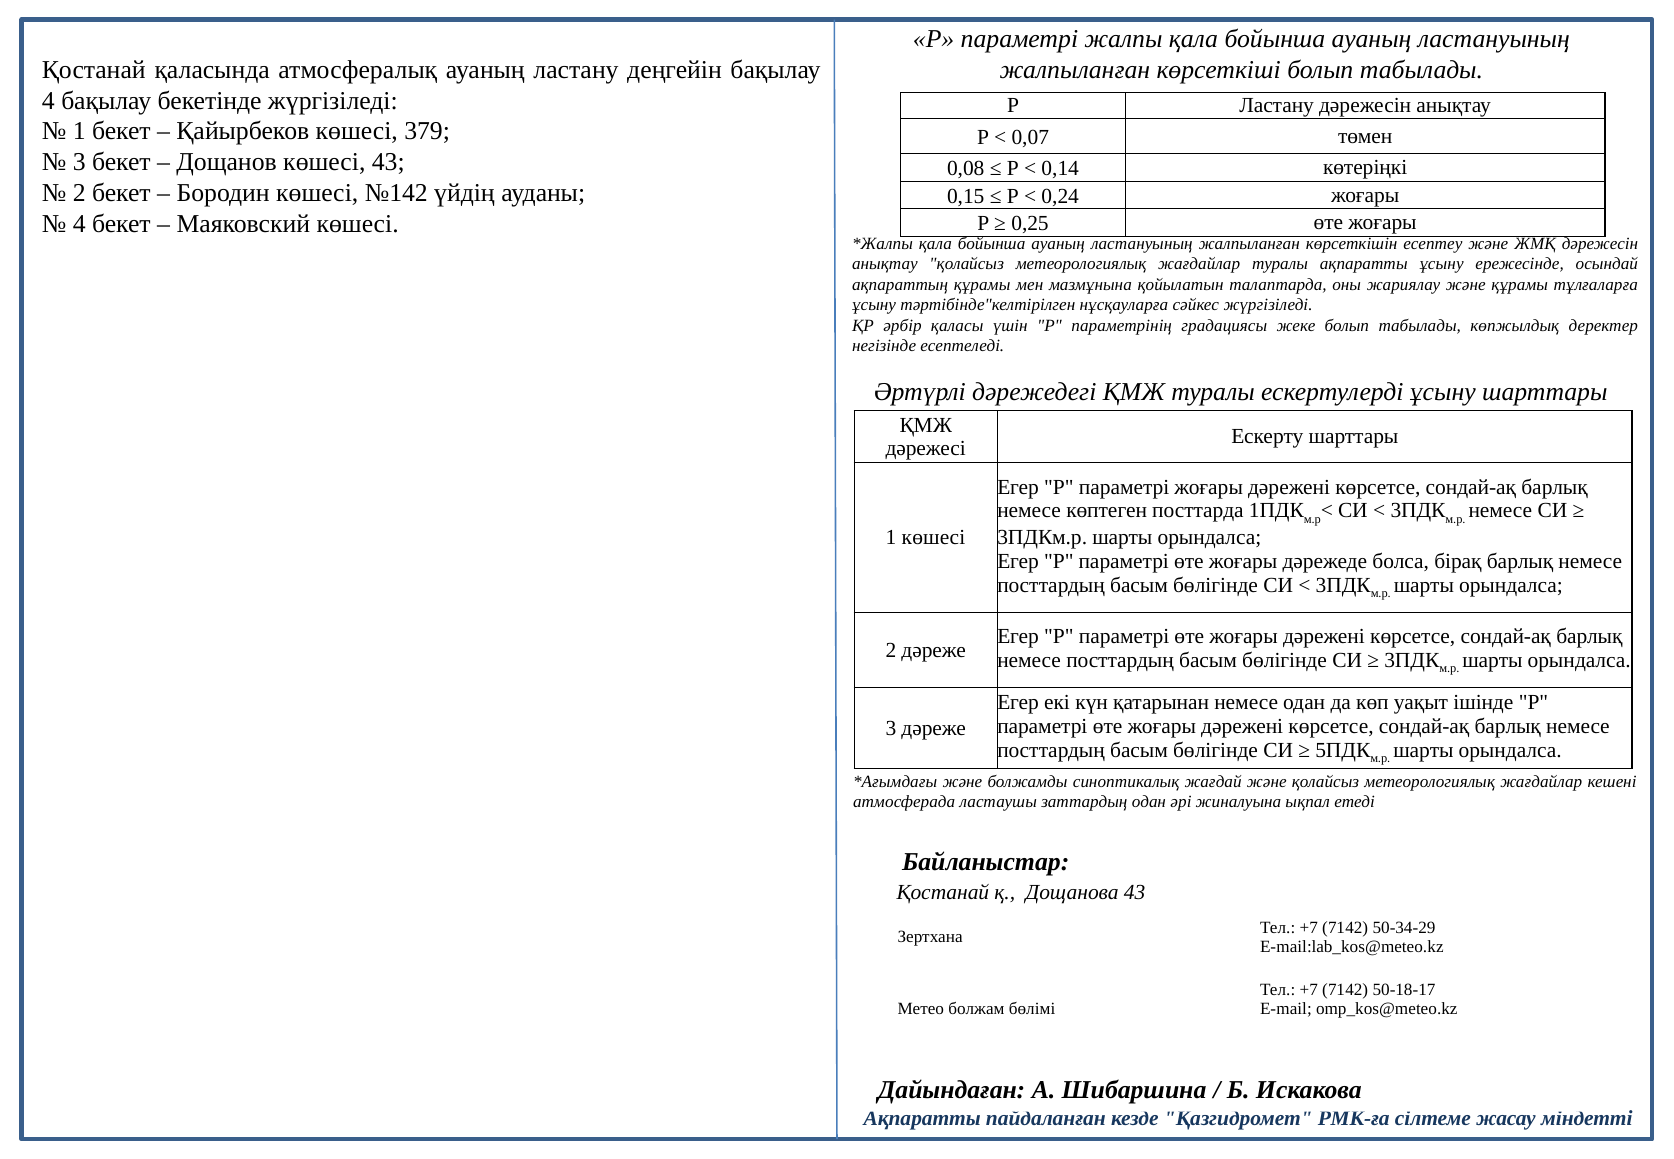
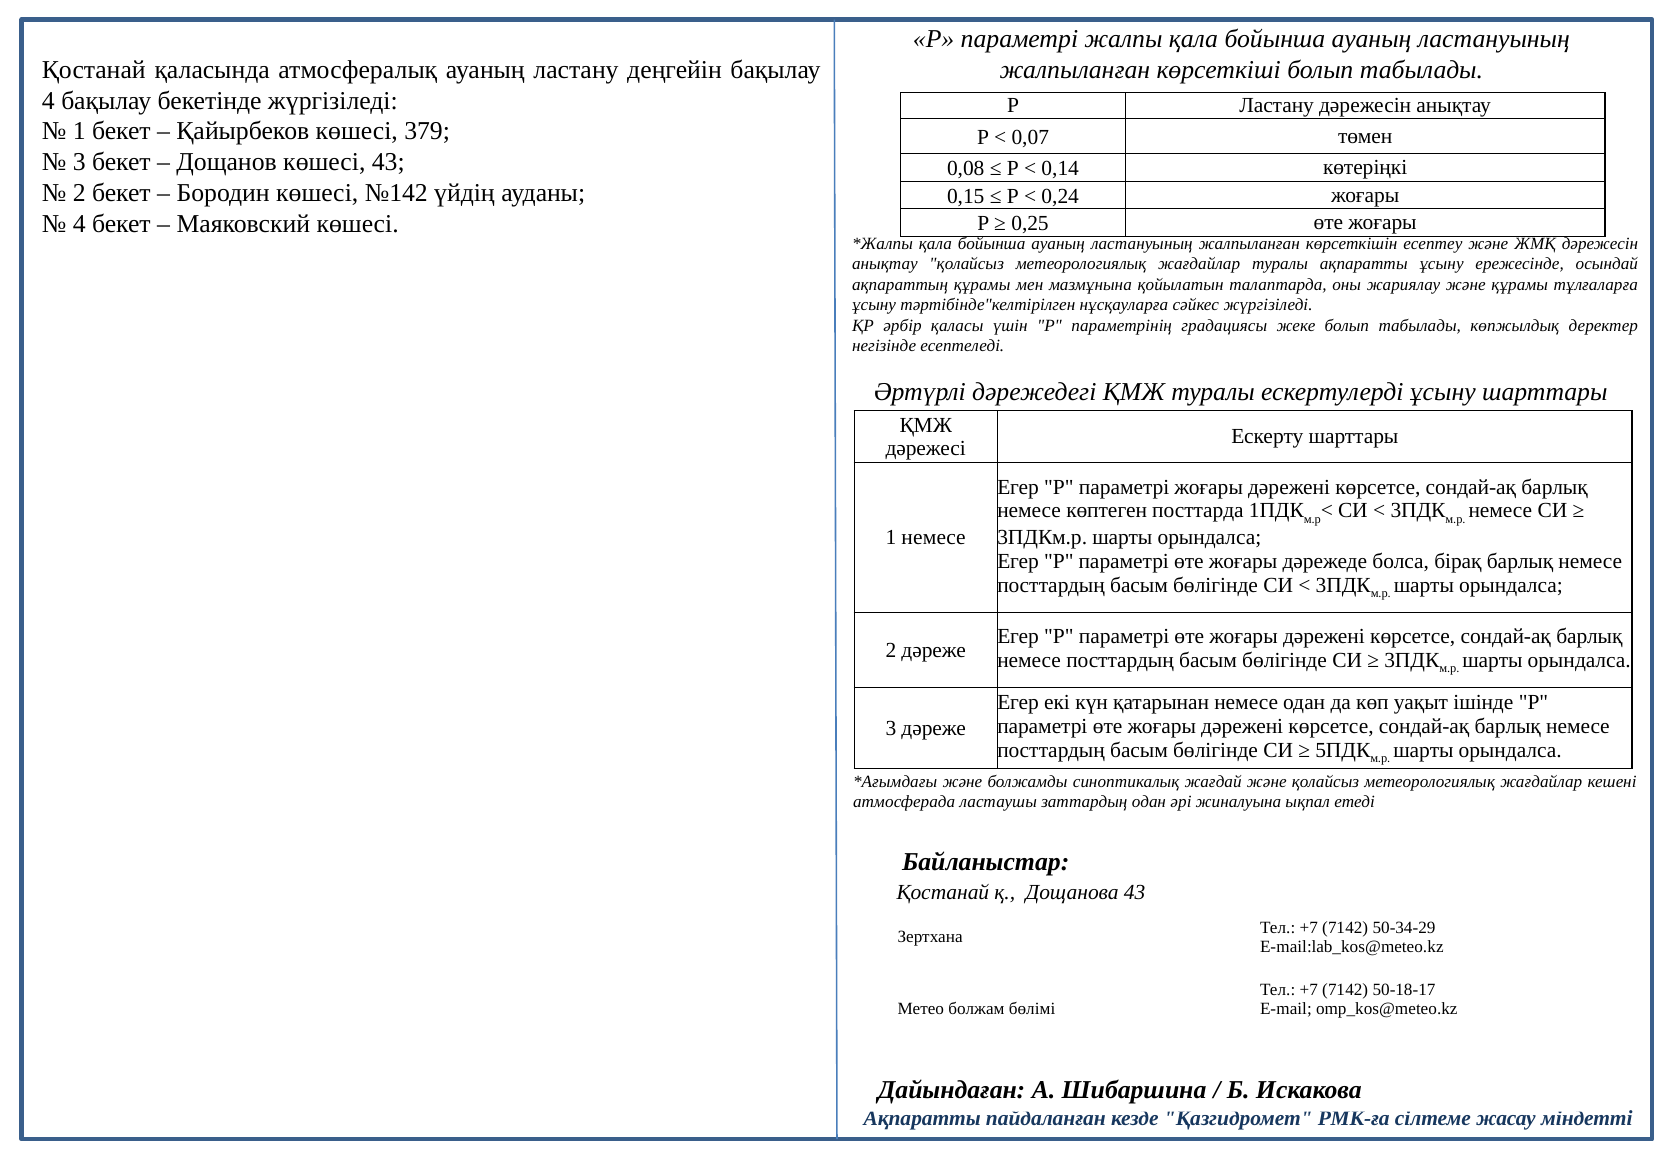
1 көшесі: көшесі -> немесе (934, 538)
